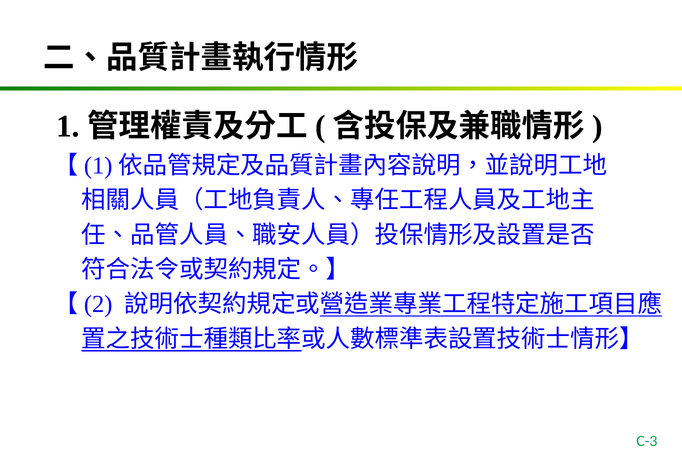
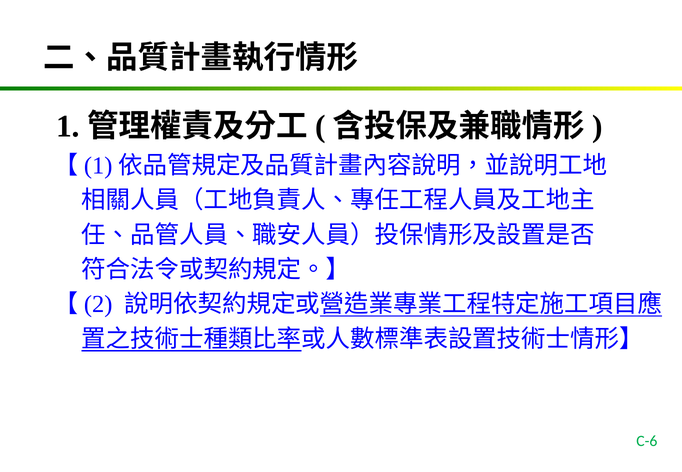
C-3: C-3 -> C-6 (647, 441)
